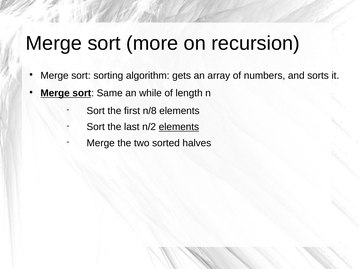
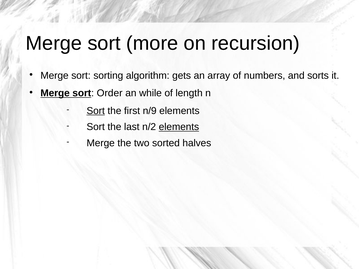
Same: Same -> Order (110, 93)
Sort underline: none -> present (96, 111)
n/8: n/8 -> n/9 (150, 111)
